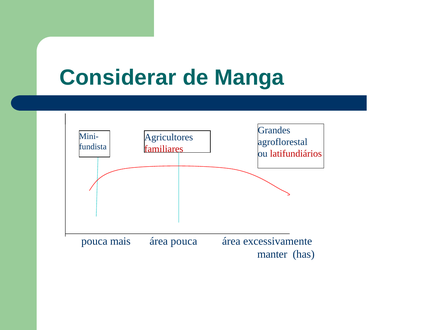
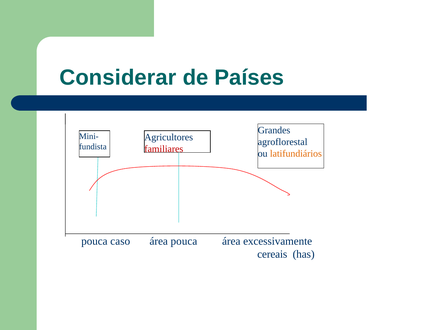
Manga: Manga -> Países (249, 77)
latifundiários colour: red -> orange (296, 154)
mais: mais -> caso (120, 241)
manter: manter -> cereais (272, 254)
